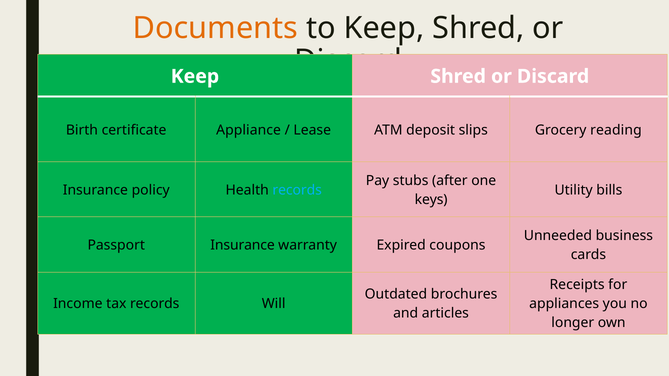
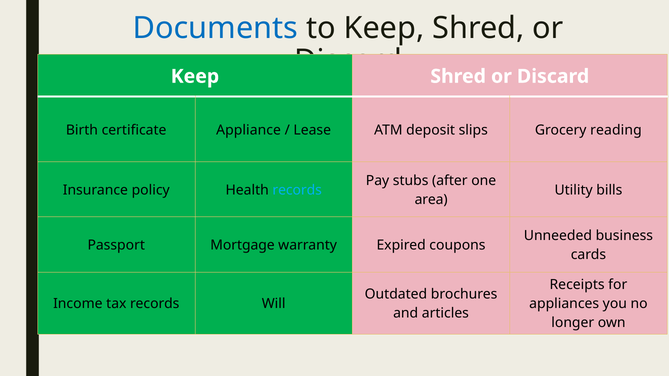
Documents colour: orange -> blue (215, 28)
keys: keys -> area (431, 200)
Passport Insurance: Insurance -> Mortgage (243, 245)
